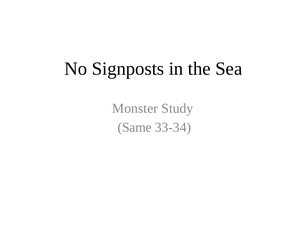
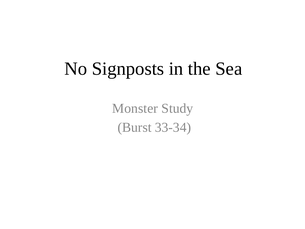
Same: Same -> Burst (135, 127)
